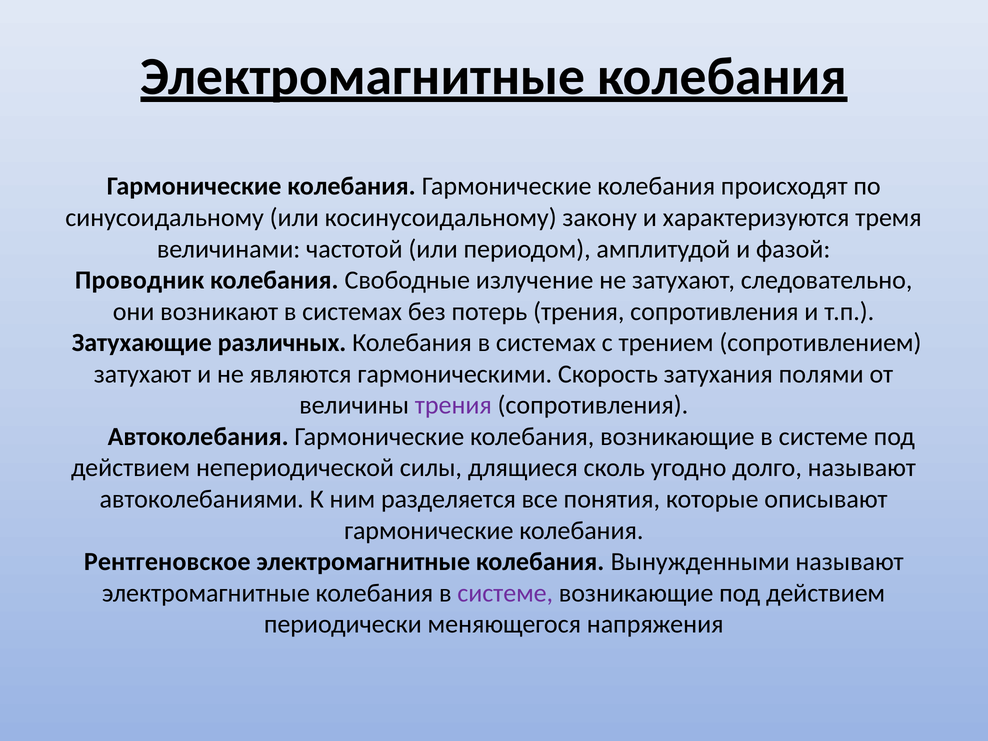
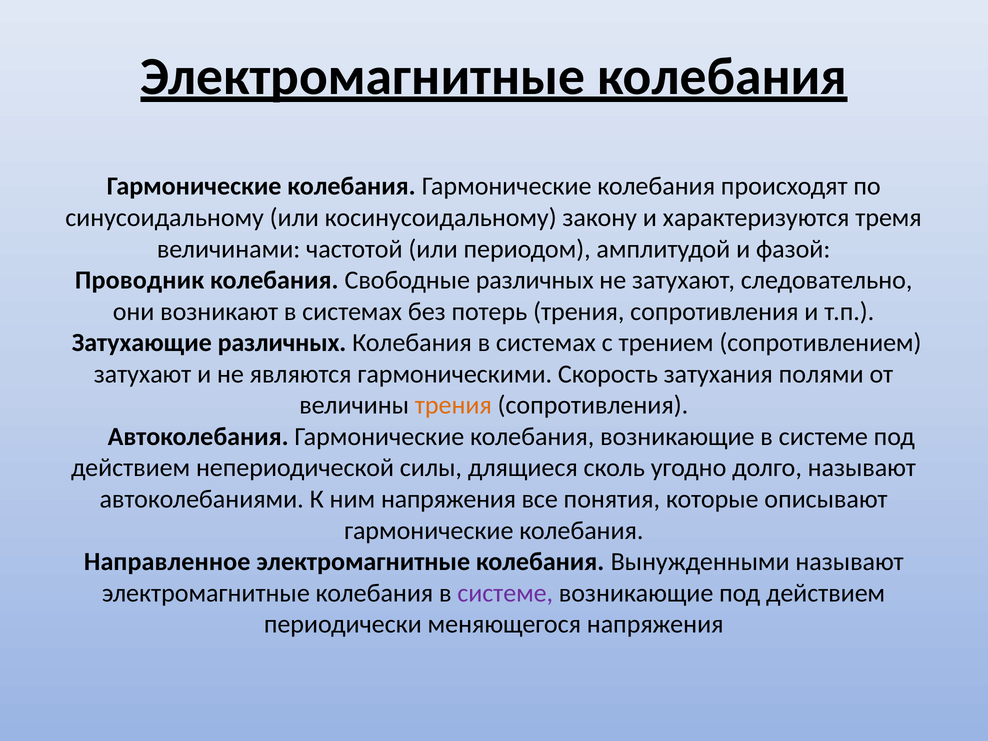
Свободные излучение: излучение -> различных (535, 280)
трения colour: purple -> orange (453, 405)
ним разделяется: разделяется -> напряжения (449, 499)
Рентгеновское: Рентгеновское -> Направленное (167, 562)
